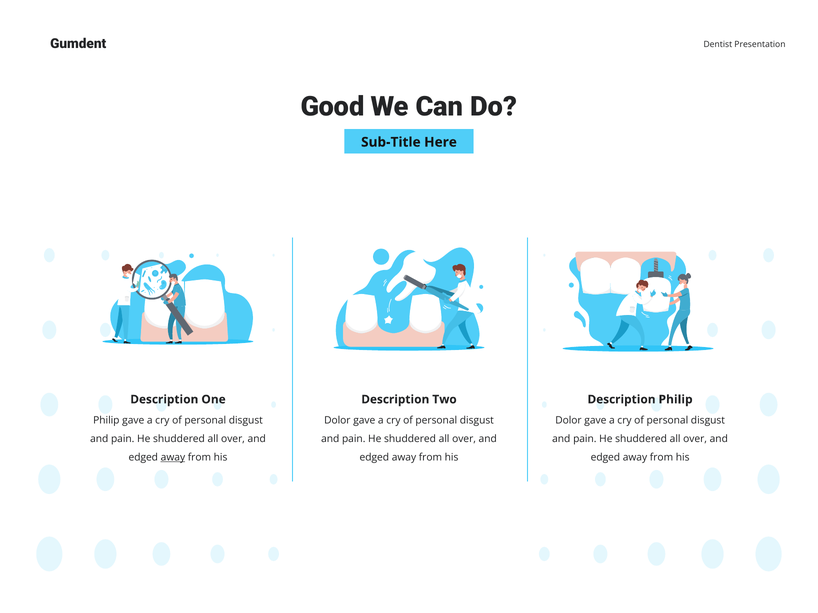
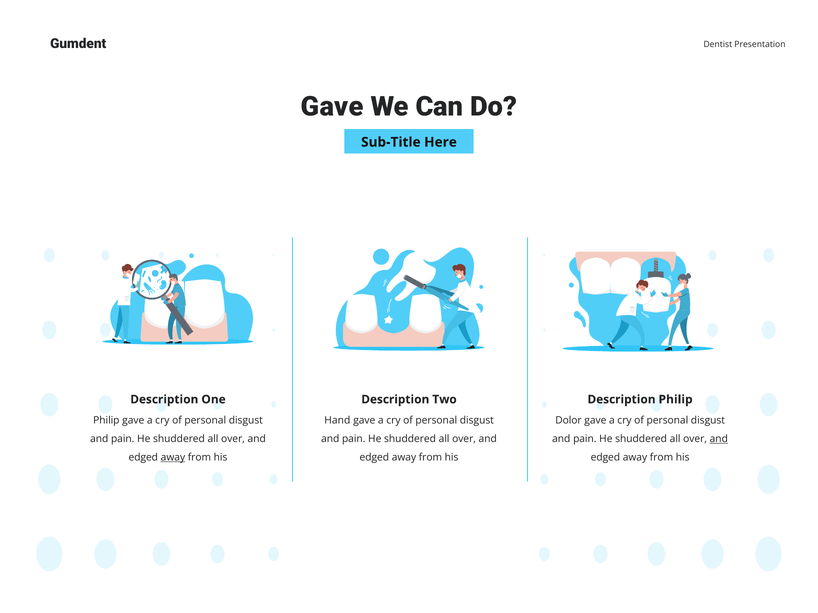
Good: Good -> Gave (332, 107)
Dolor: Dolor -> Hand (337, 421)
and underline: none -> present (719, 439)
